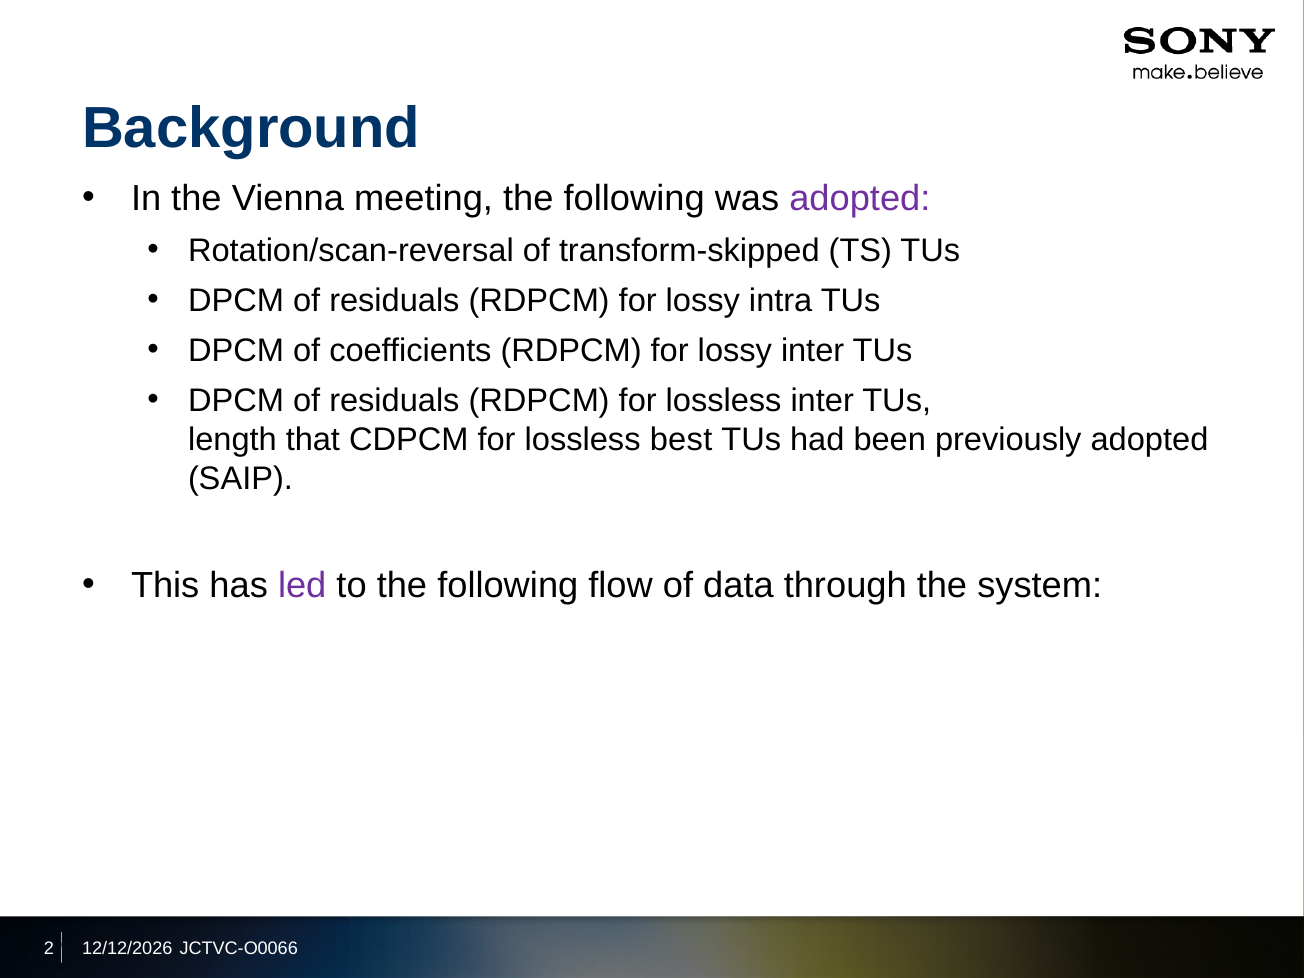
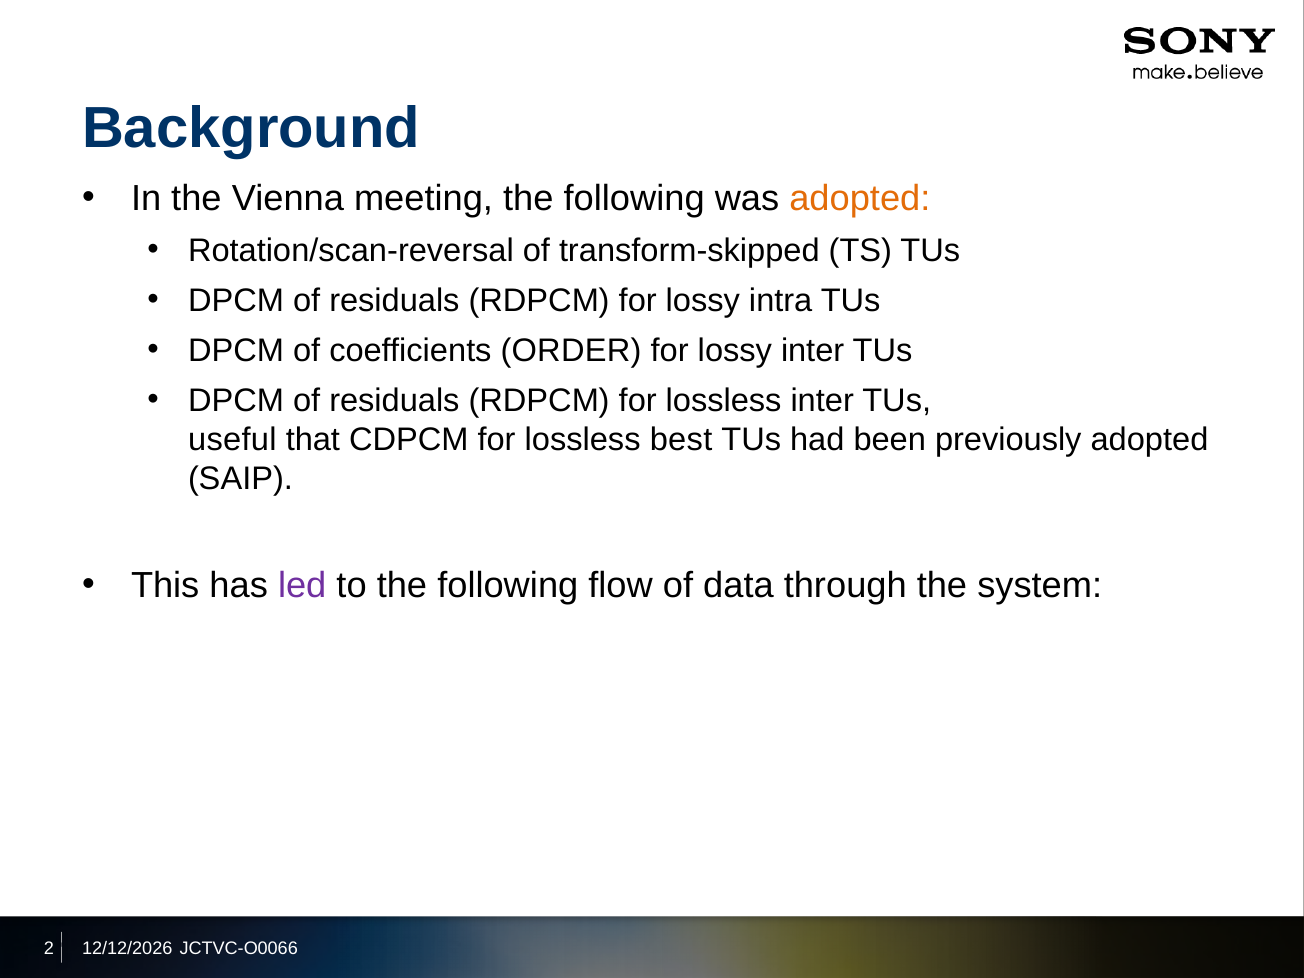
adopted colour: purple -> orange (860, 199)
coefficients RDPCM: RDPCM -> ORDER (571, 351)
length: length -> useful (232, 440)
